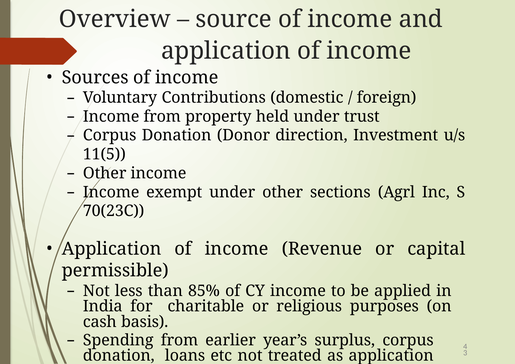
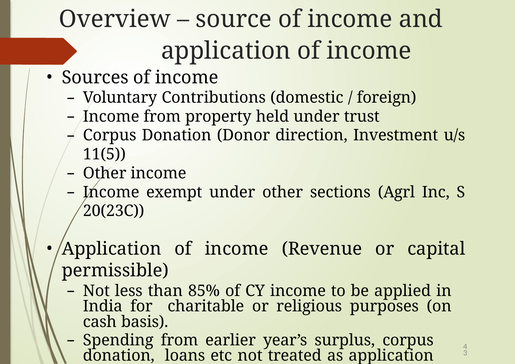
70(23C: 70(23C -> 20(23C (114, 211)
